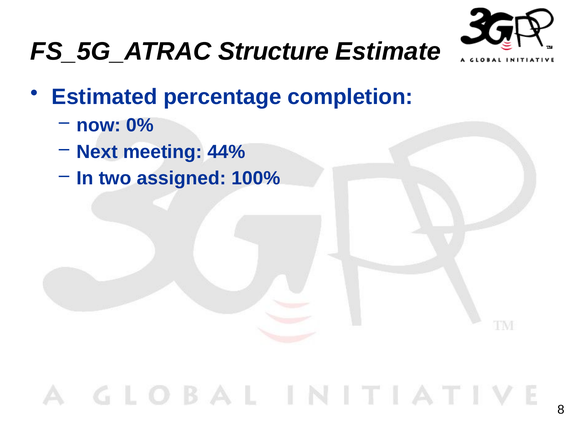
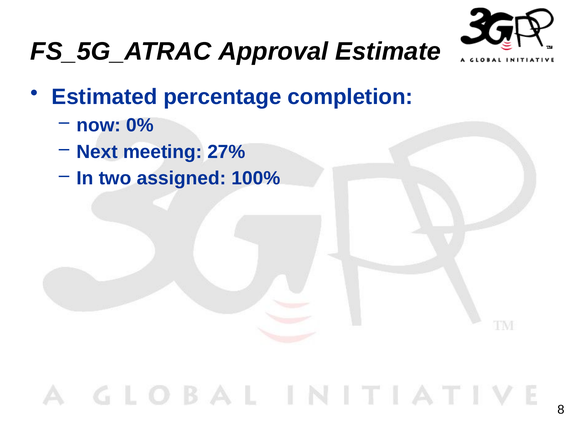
Structure: Structure -> Approval (273, 51)
44%: 44% -> 27% (226, 152)
